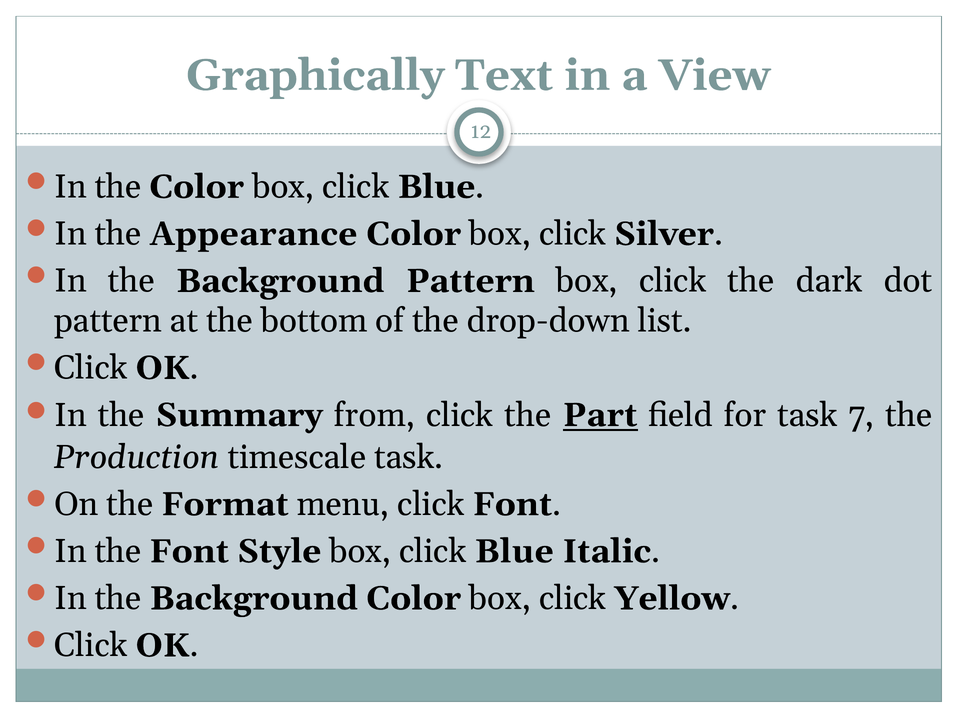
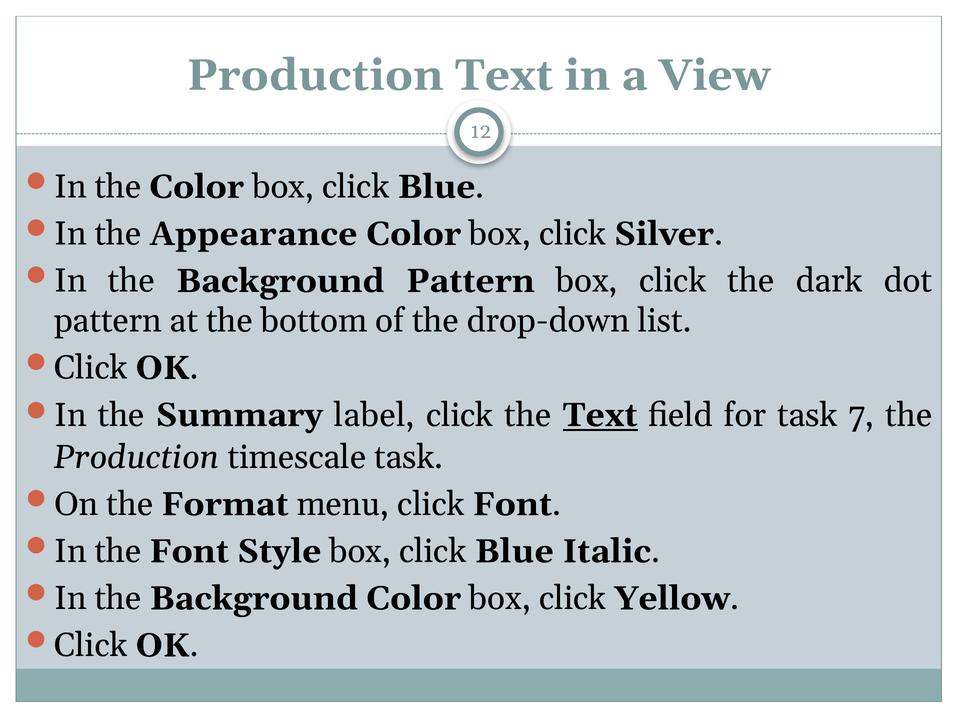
Graphically: Graphically -> Production (315, 75)
from: from -> label (374, 415)
the Part: Part -> Text (600, 415)
